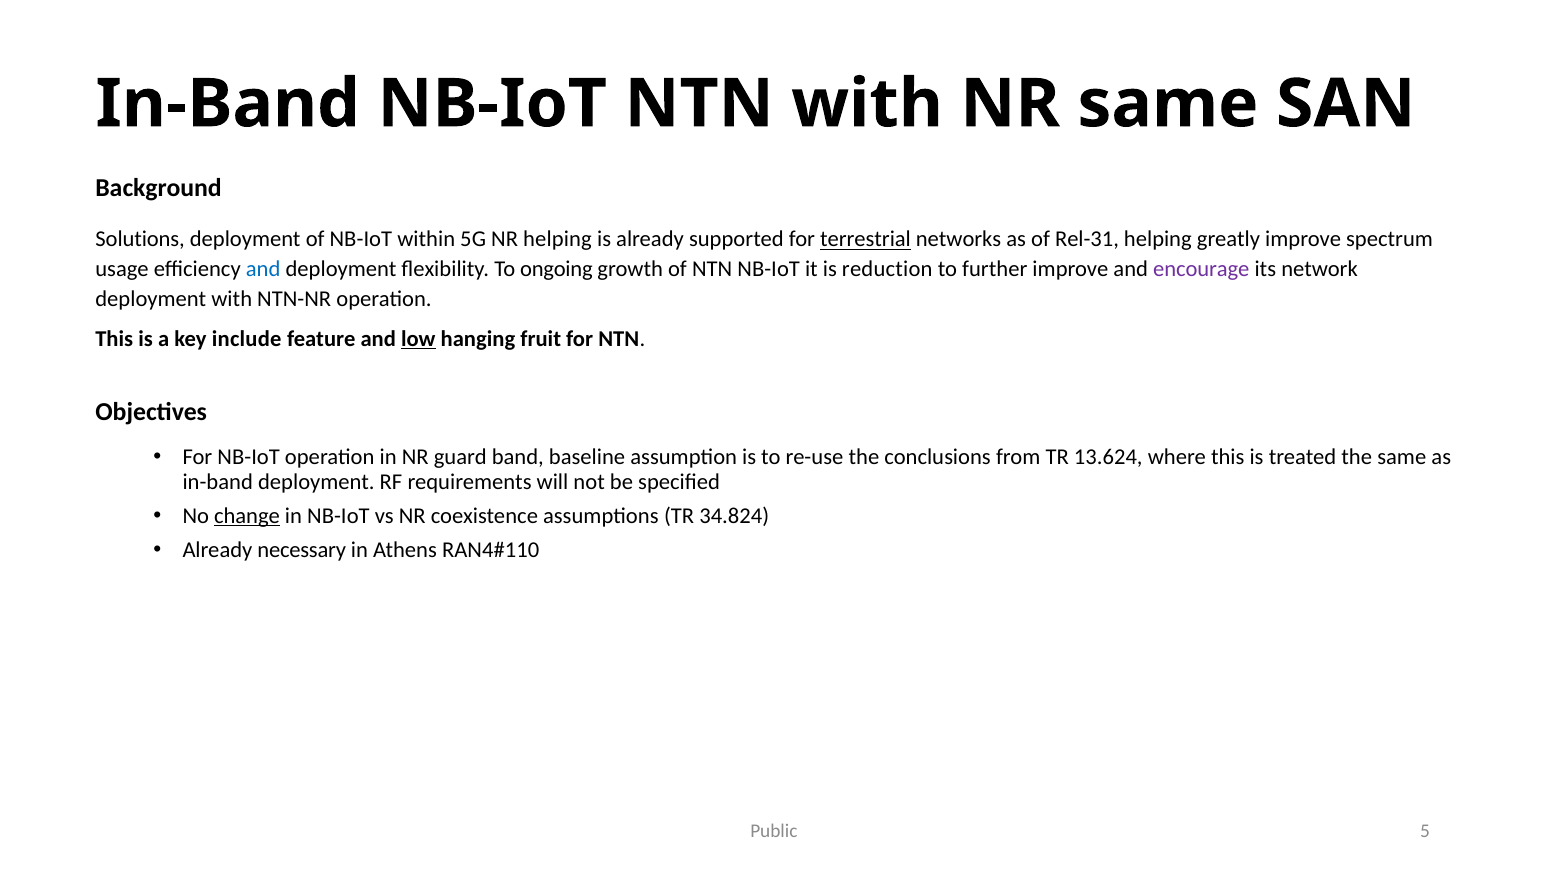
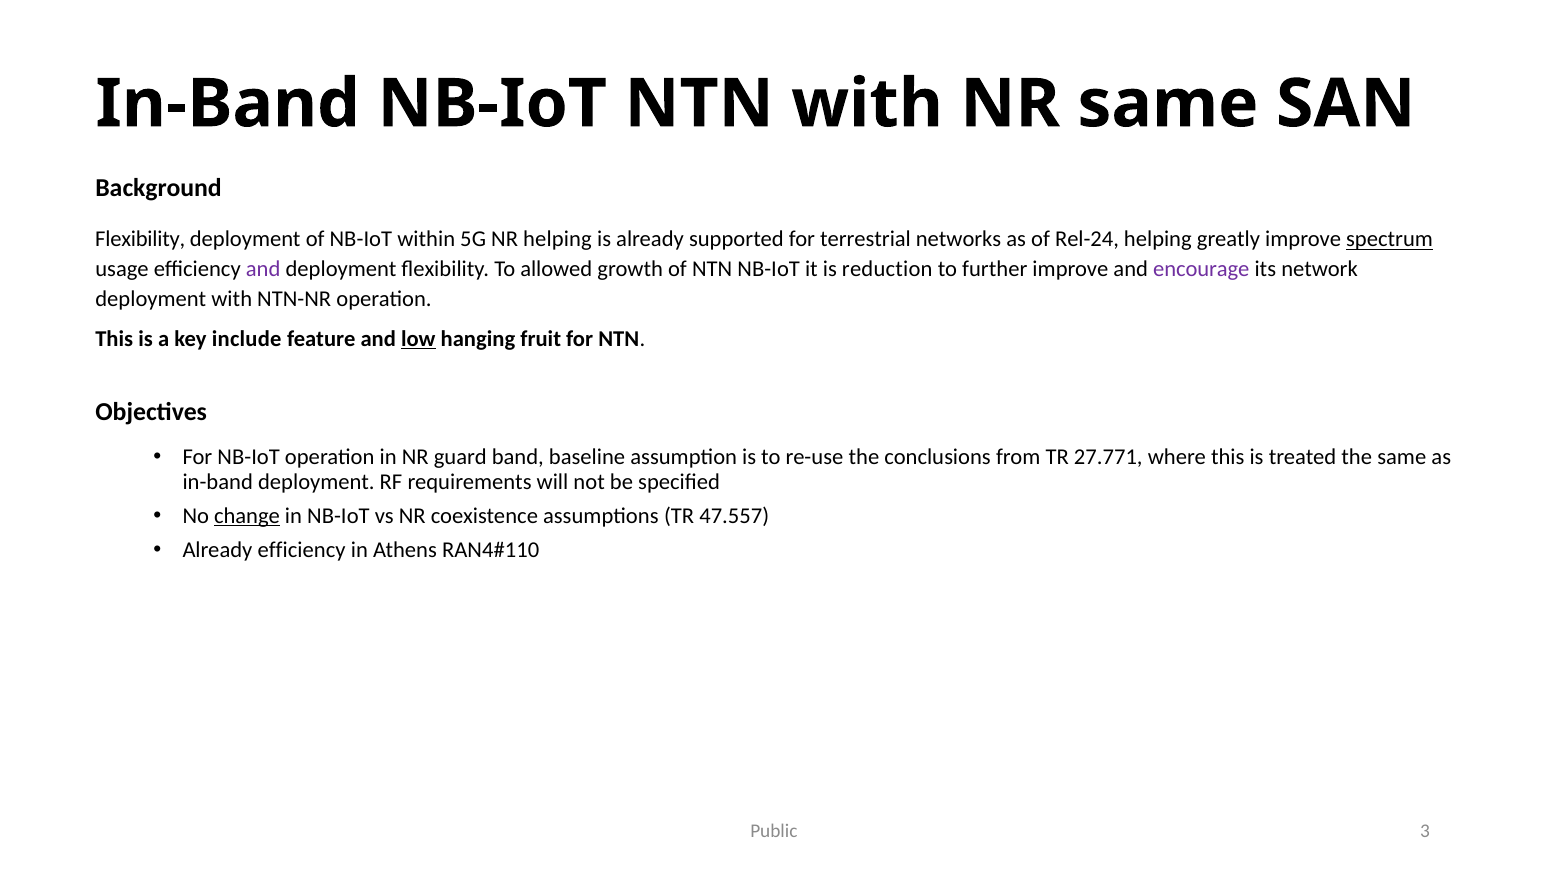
Solutions: Solutions -> Flexibility (140, 239)
terrestrial underline: present -> none (866, 239)
Rel-31: Rel-31 -> Rel-24 (1087, 239)
spectrum underline: none -> present (1389, 239)
and colour: blue -> purple (263, 269)
ongoing: ongoing -> allowed (556, 269)
13.624: 13.624 -> 27.771 (1108, 457)
34.824: 34.824 -> 47.557 (734, 516)
Already necessary: necessary -> efficiency (302, 550)
5: 5 -> 3 (1425, 831)
